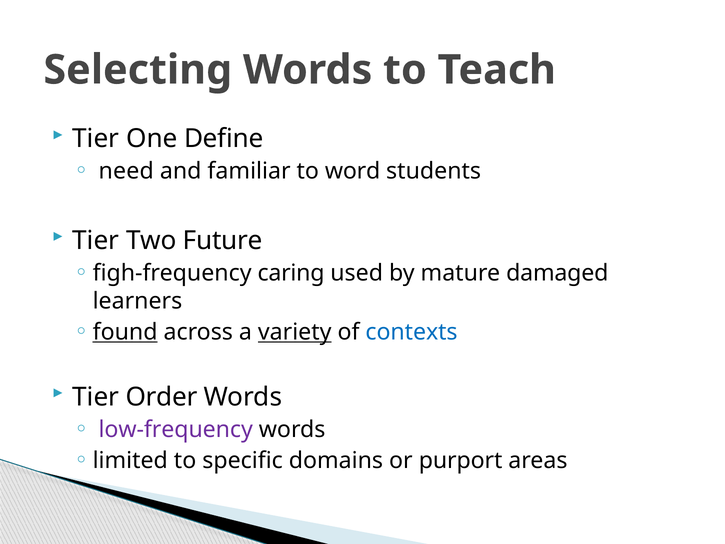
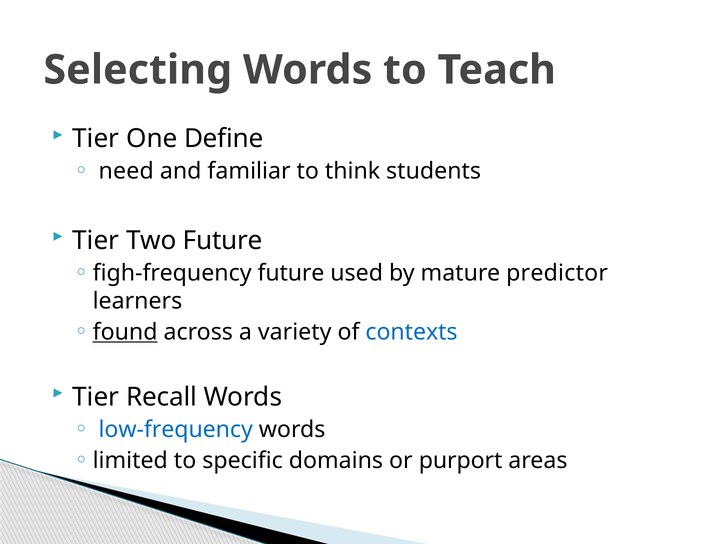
word: word -> think (353, 171)
figh-frequency caring: caring -> future (291, 273)
damaged: damaged -> predictor (557, 273)
variety underline: present -> none (295, 332)
Order: Order -> Recall (161, 397)
low-frequency colour: purple -> blue (176, 429)
